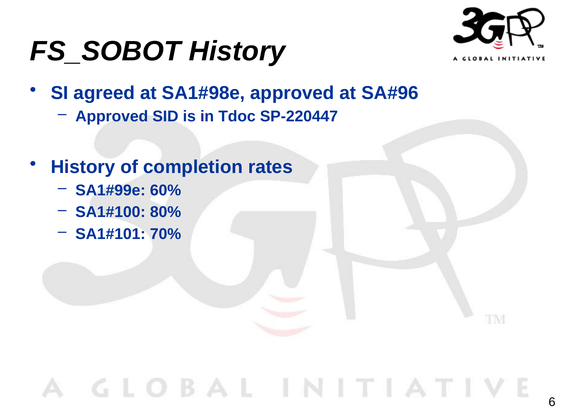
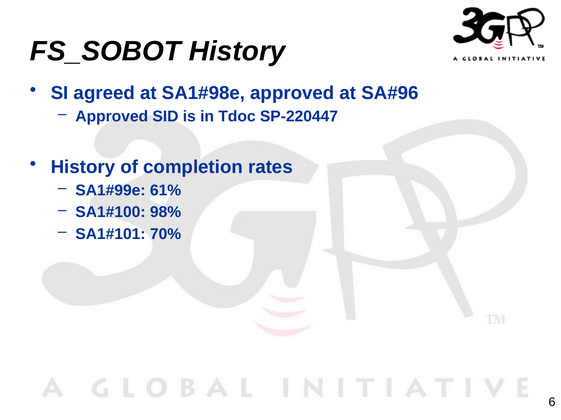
60%: 60% -> 61% (166, 191)
80%: 80% -> 98% (166, 213)
